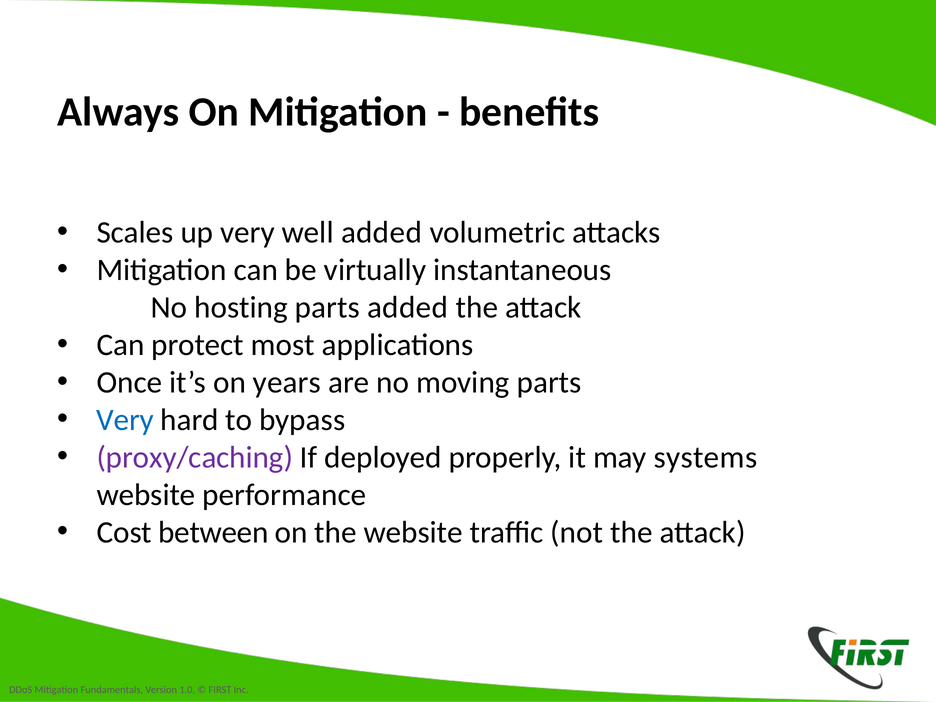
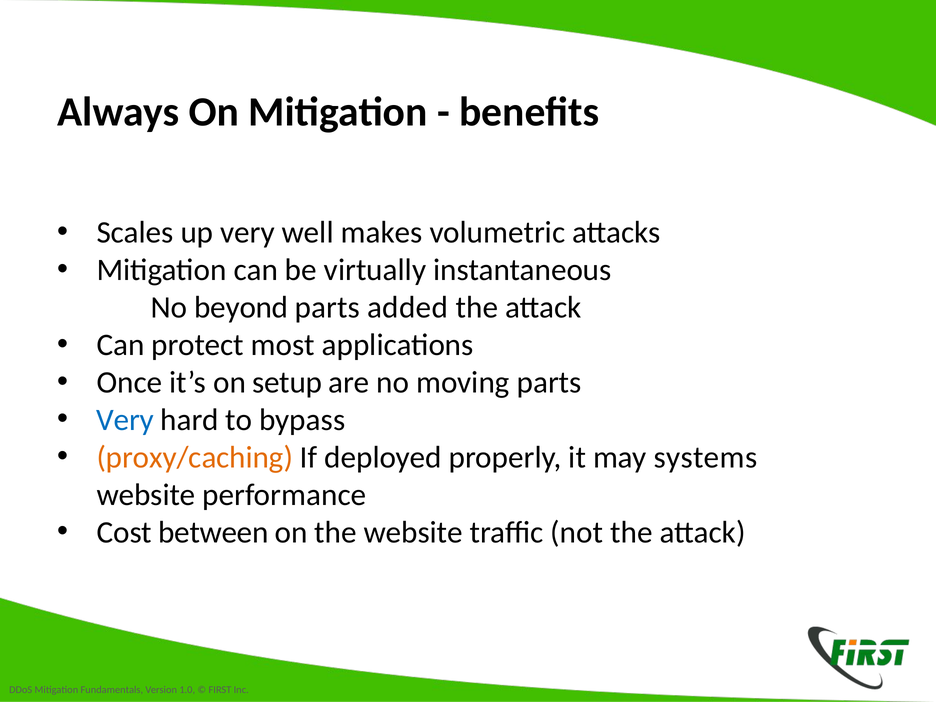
well added: added -> makes (382, 233)
hosting: hosting -> beyond (241, 308)
years: years -> setup (287, 382)
proxy/caching colour: purple -> orange (195, 457)
